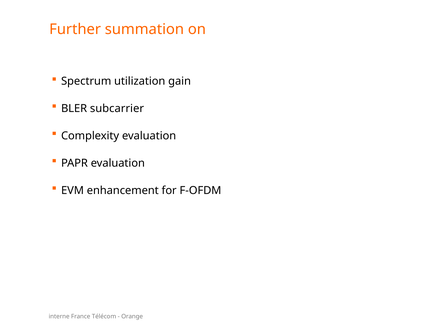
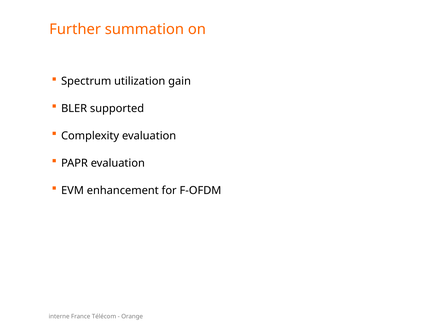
subcarrier: subcarrier -> supported (117, 109)
